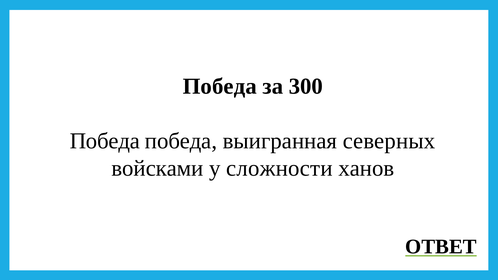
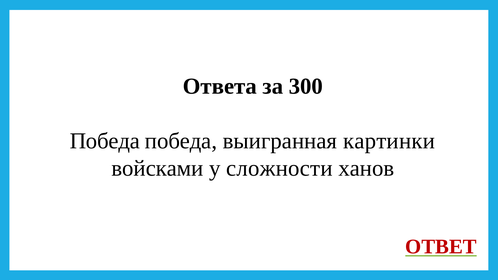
Победа: Победа -> Ответа (220, 86)
северных: северных -> картинки (389, 141)
ОТВЕТ colour: black -> red (441, 247)
